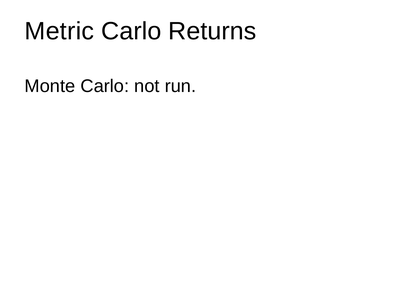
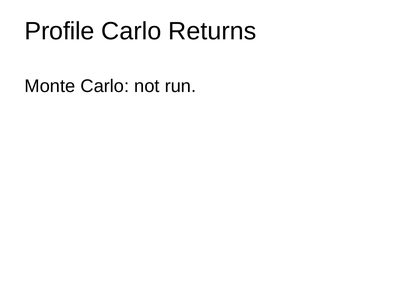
Metric: Metric -> Profile (60, 31)
